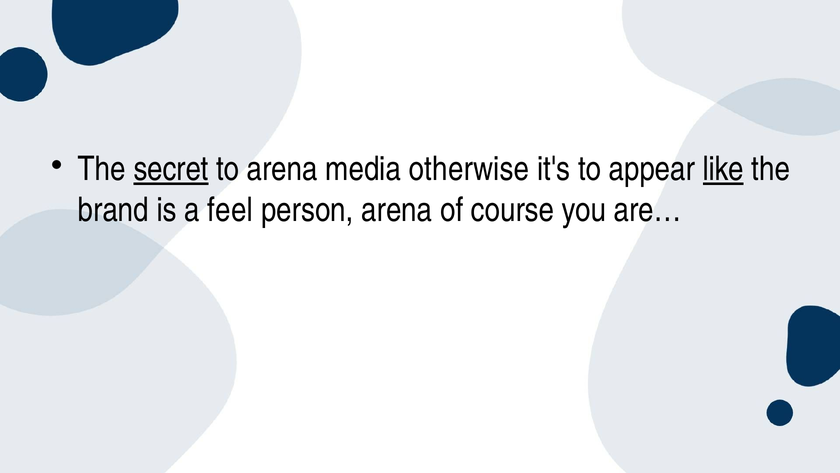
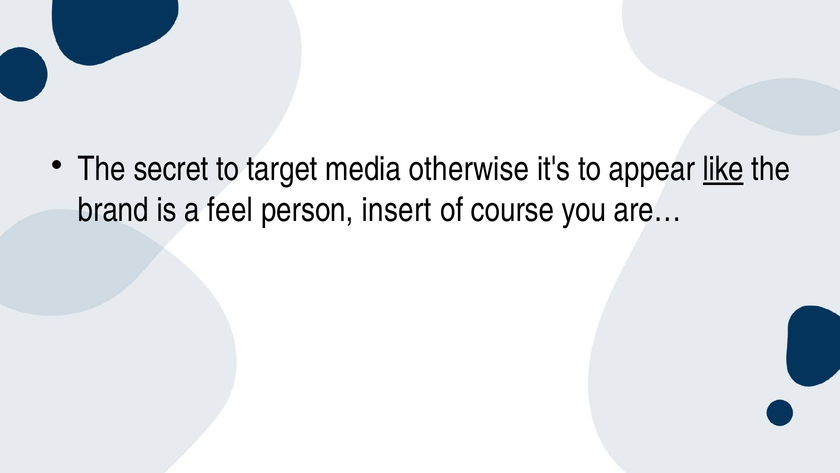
secret underline: present -> none (171, 169)
to arena: arena -> target (282, 169)
person arena: arena -> insert (397, 210)
